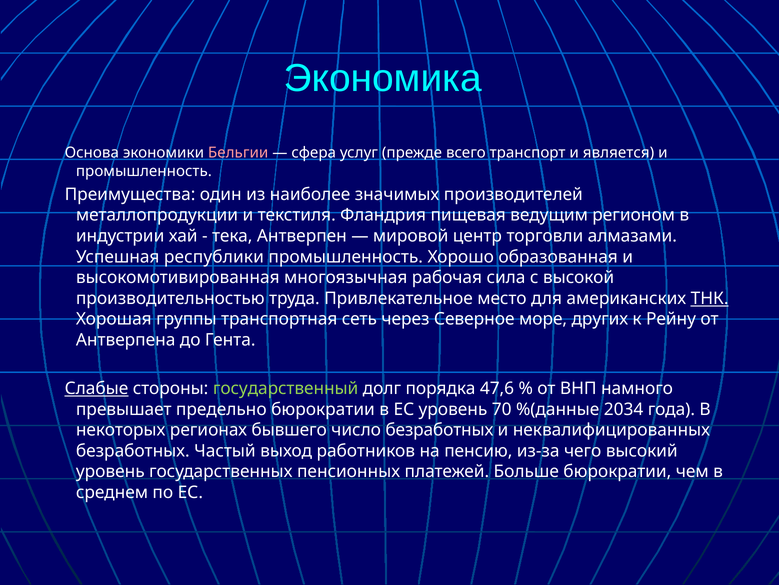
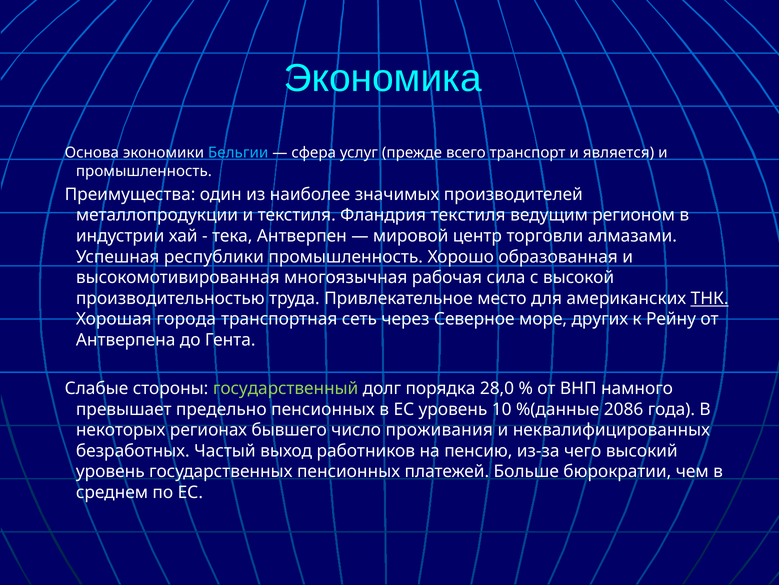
Бельгии colour: pink -> light blue (238, 153)
Фландрия пищевая: пищевая -> текстиля (468, 215)
группы: группы -> города (186, 319)
Слабые underline: present -> none (96, 388)
47,6: 47,6 -> 28,0 (497, 388)
предельно бюрократии: бюрократии -> пенсионных (323, 409)
70: 70 -> 10 (502, 409)
2034: 2034 -> 2086 (624, 409)
число безработных: безработных -> проживания (439, 430)
